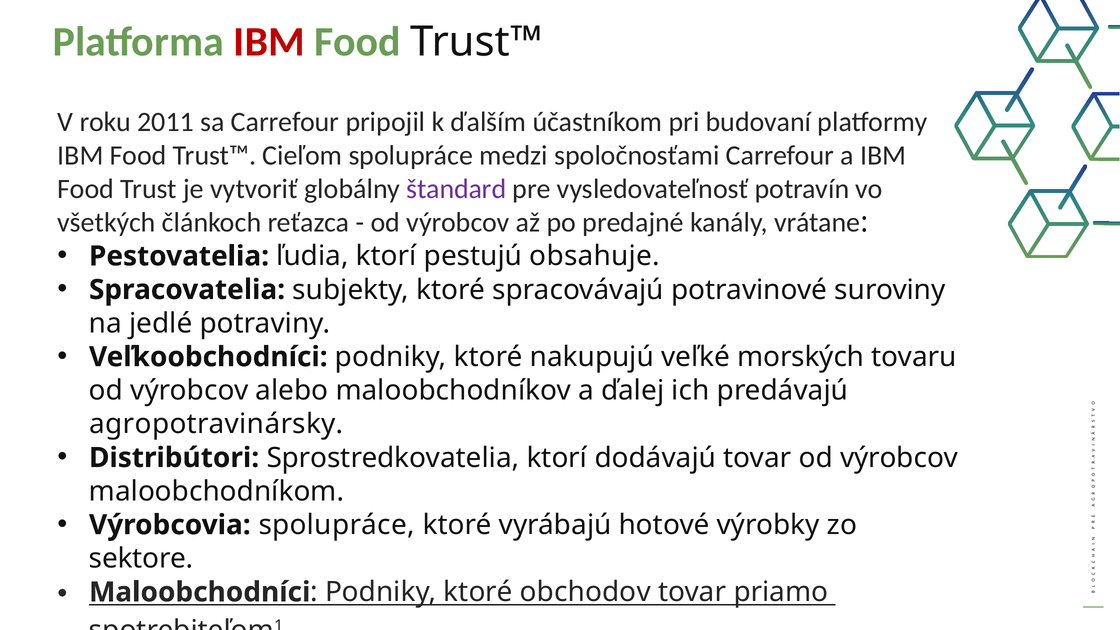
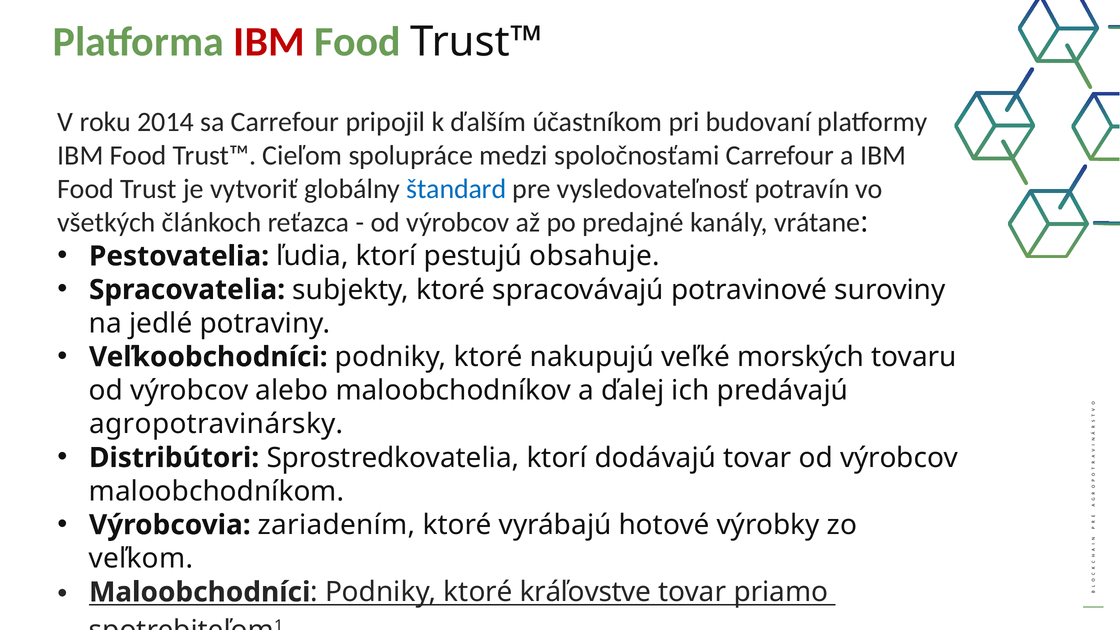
2011: 2011 -> 2014 (166, 122)
štandard colour: purple -> blue (456, 189)
Výrobcovia spolupráce: spolupráce -> zariadením (337, 525)
sektore: sektore -> veľkom (141, 559)
obchodov: obchodov -> kráľovstve (585, 592)
